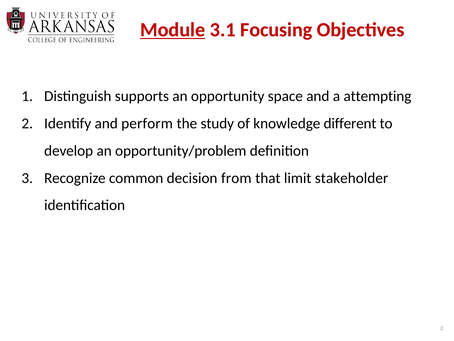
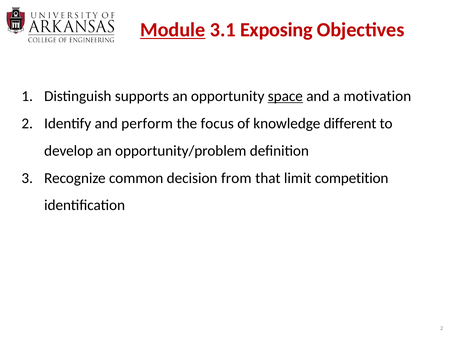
Focusing: Focusing -> Exposing (276, 30)
space underline: none -> present (285, 96)
attempting: attempting -> motivation (377, 96)
study: study -> focus (217, 123)
stakeholder: stakeholder -> competition (352, 178)
